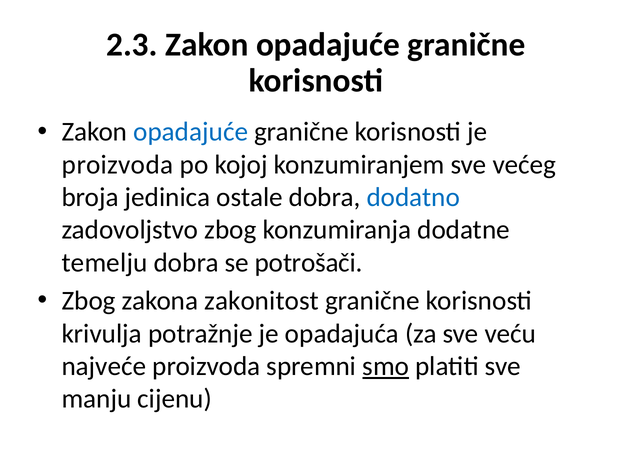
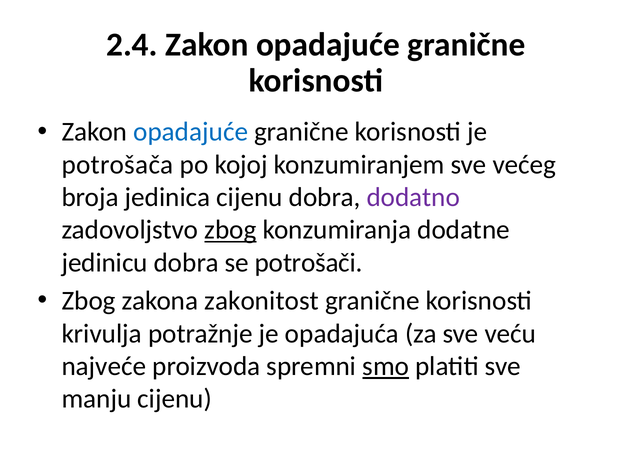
2.3: 2.3 -> 2.4 (132, 45)
proizvoda: proizvoda -> potrošača (118, 165)
jedinica ostale: ostale -> cijenu (250, 197)
dodatno colour: blue -> purple (413, 197)
zbog underline: none -> present (230, 230)
temelju: temelju -> jedinicu (105, 263)
